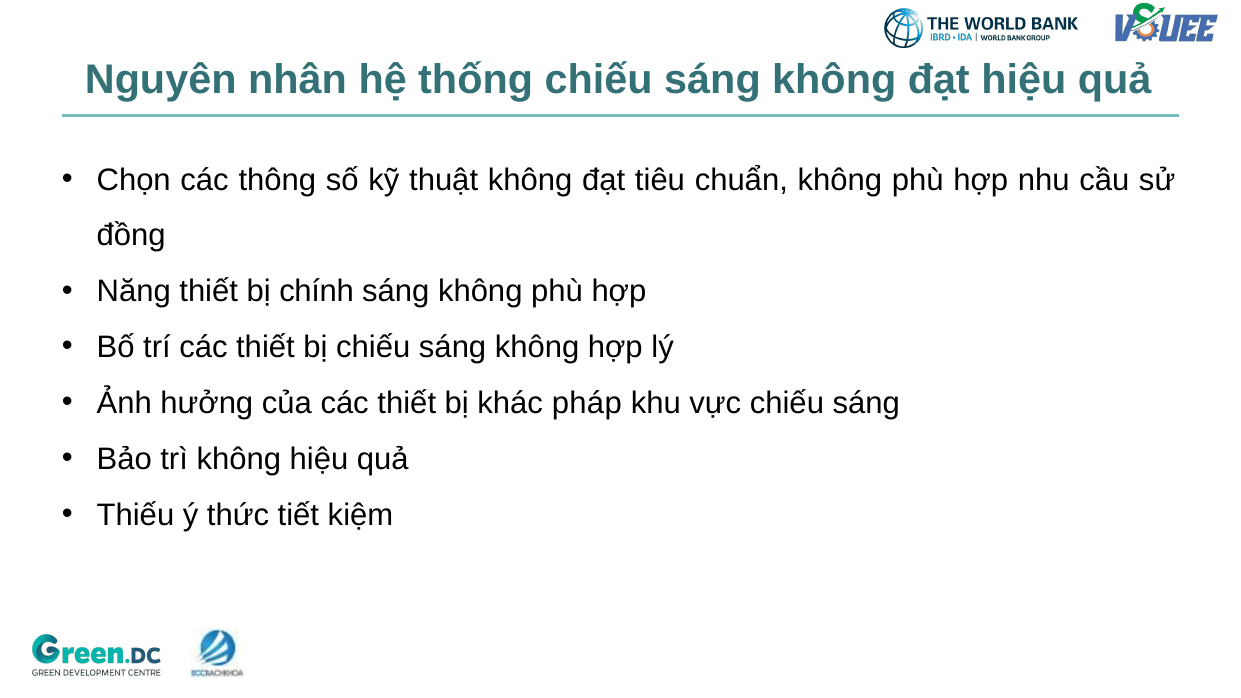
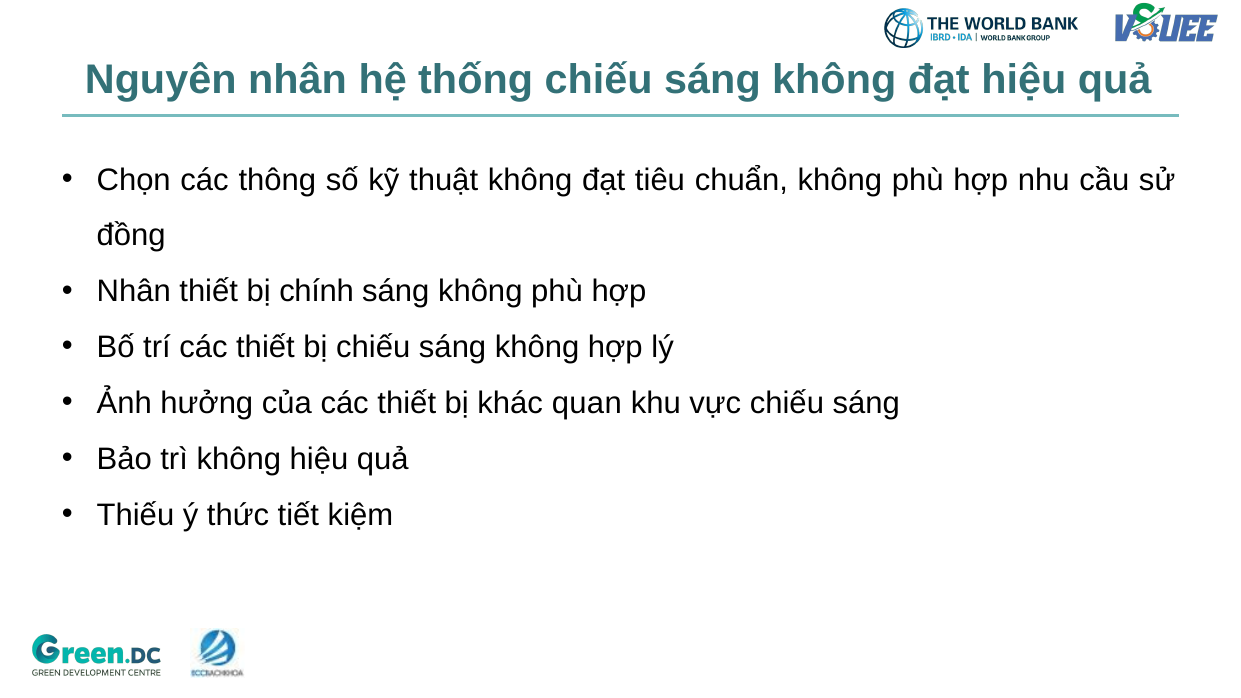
Năng: Năng -> Nhân (134, 292)
pháp: pháp -> quan (587, 403)
